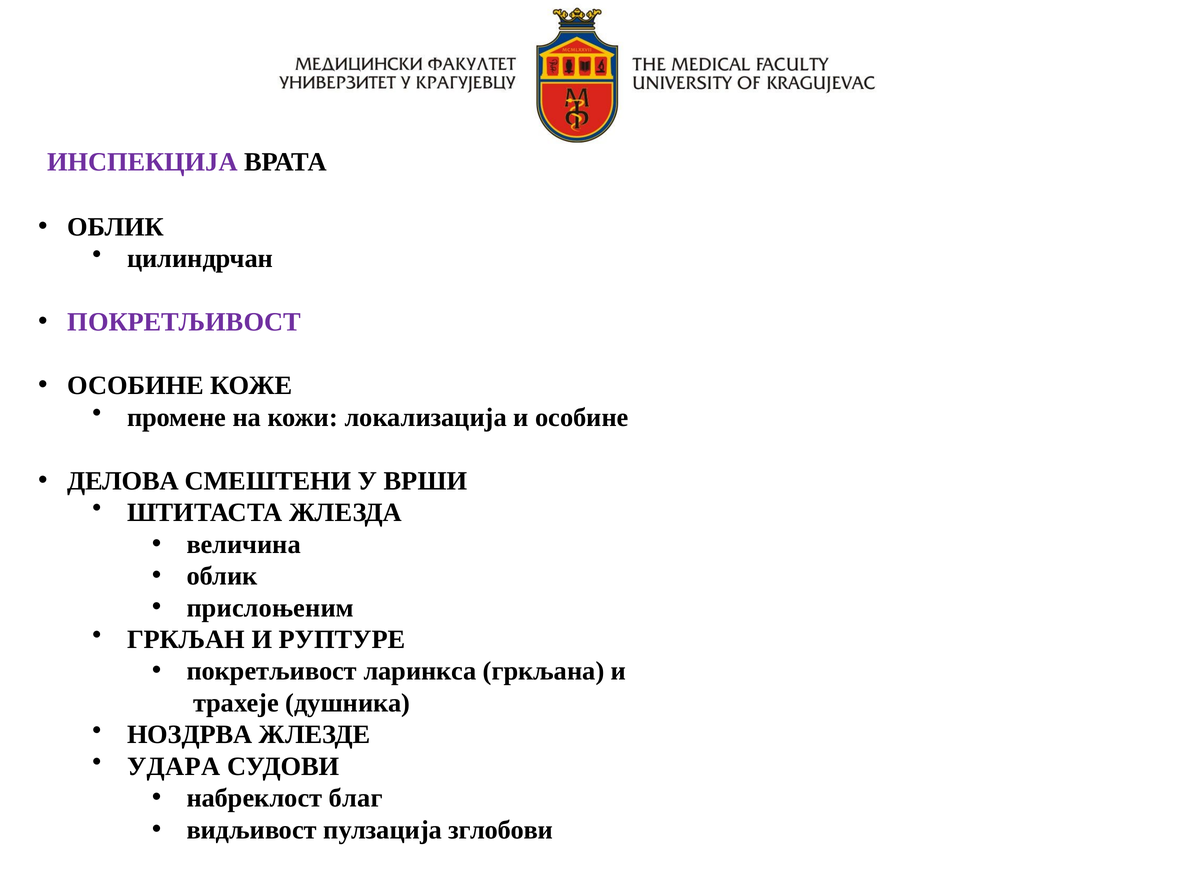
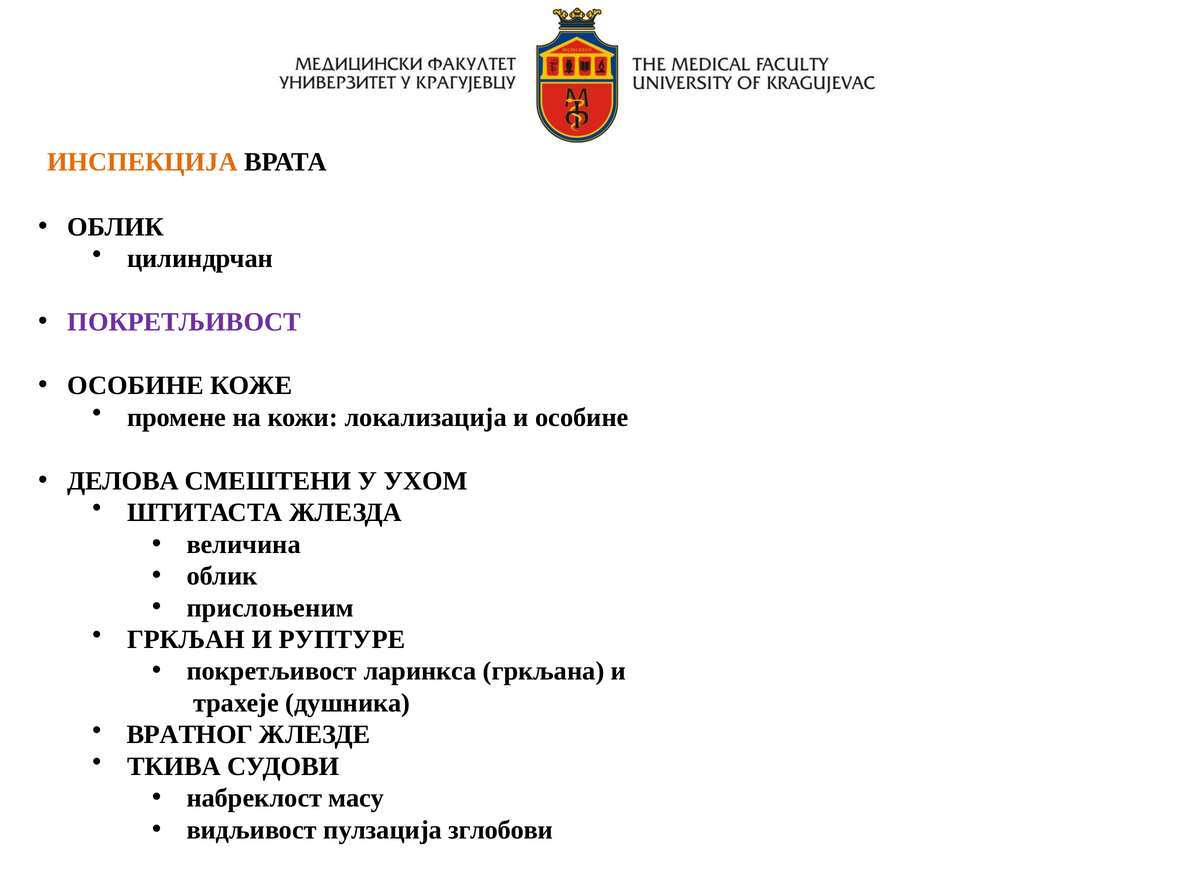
ИНСПЕКЦИЈА colour: purple -> orange (143, 162)
ВРШИ: ВРШИ -> УХОМ (426, 481)
НОЗДРВА: НОЗДРВА -> ВРАТНОГ (190, 735)
УДАРА: УДАРА -> ТКИВА (174, 767)
благ: благ -> масу (356, 798)
